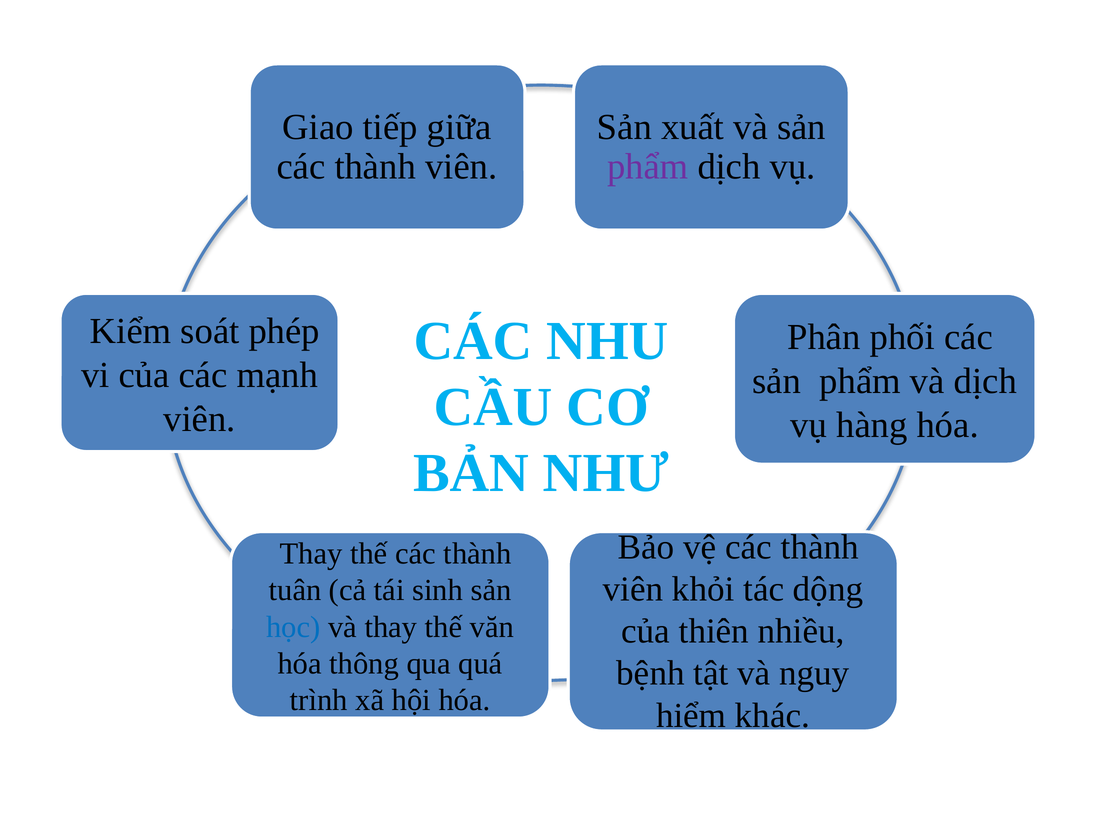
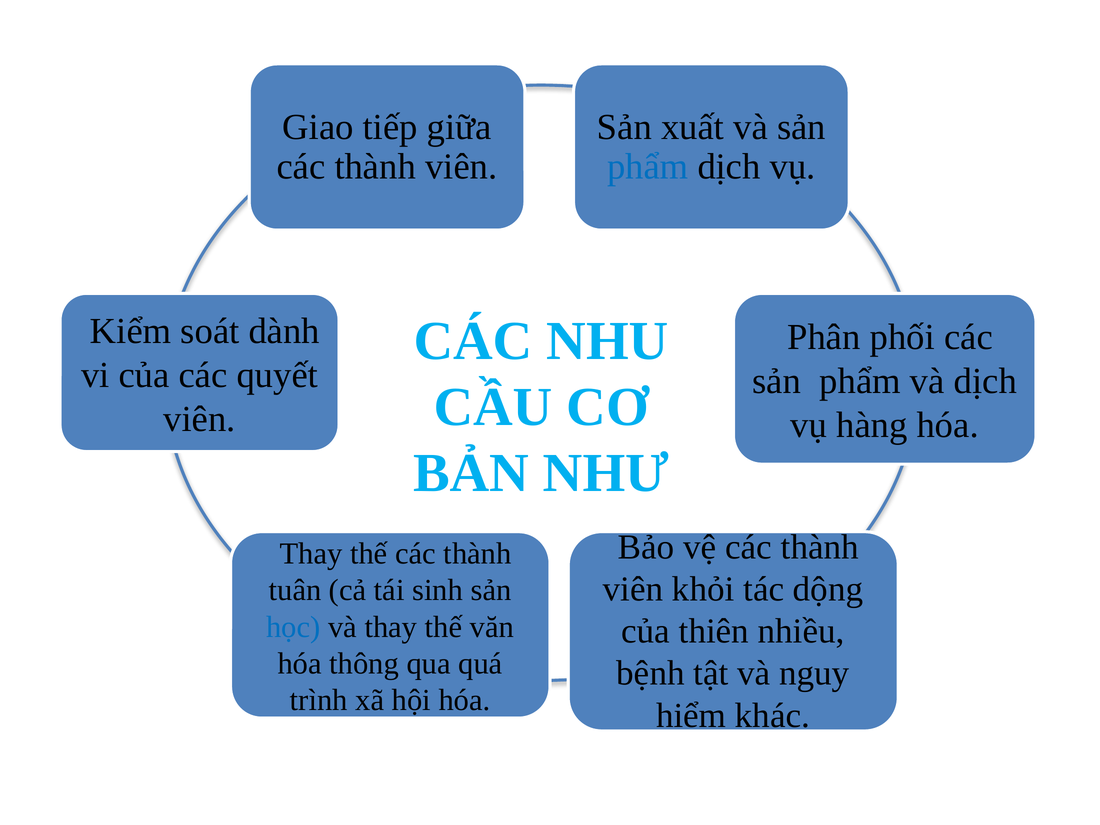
phẩm colour: purple -> blue (648, 167)
phép: phép -> dành (284, 331)
mạnh: mạnh -> quyết (277, 375)
